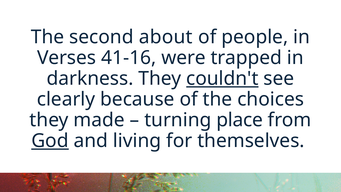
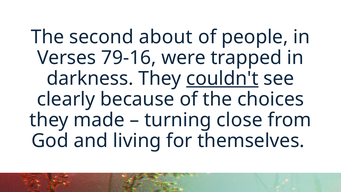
41-16: 41-16 -> 79-16 (129, 58)
place: place -> close (240, 120)
God underline: present -> none (50, 141)
